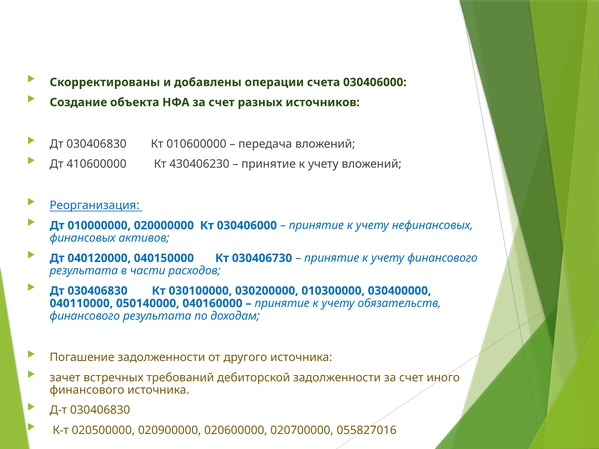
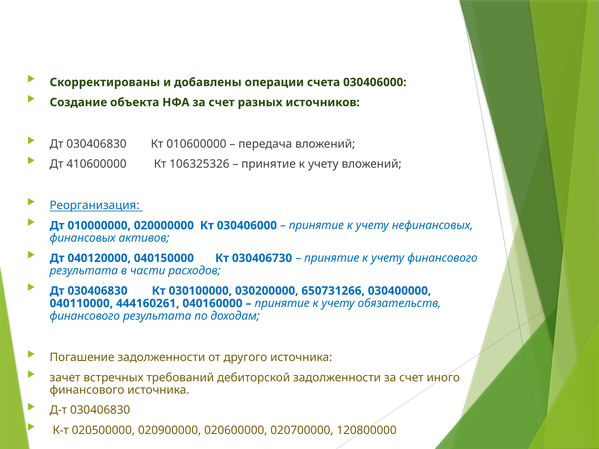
430406230: 430406230 -> 106325326 (199, 164)
010300000: 010300000 -> 650731266 (333, 291)
050140000: 050140000 -> 444160261 (148, 304)
055827016: 055827016 -> 120800000 (367, 430)
